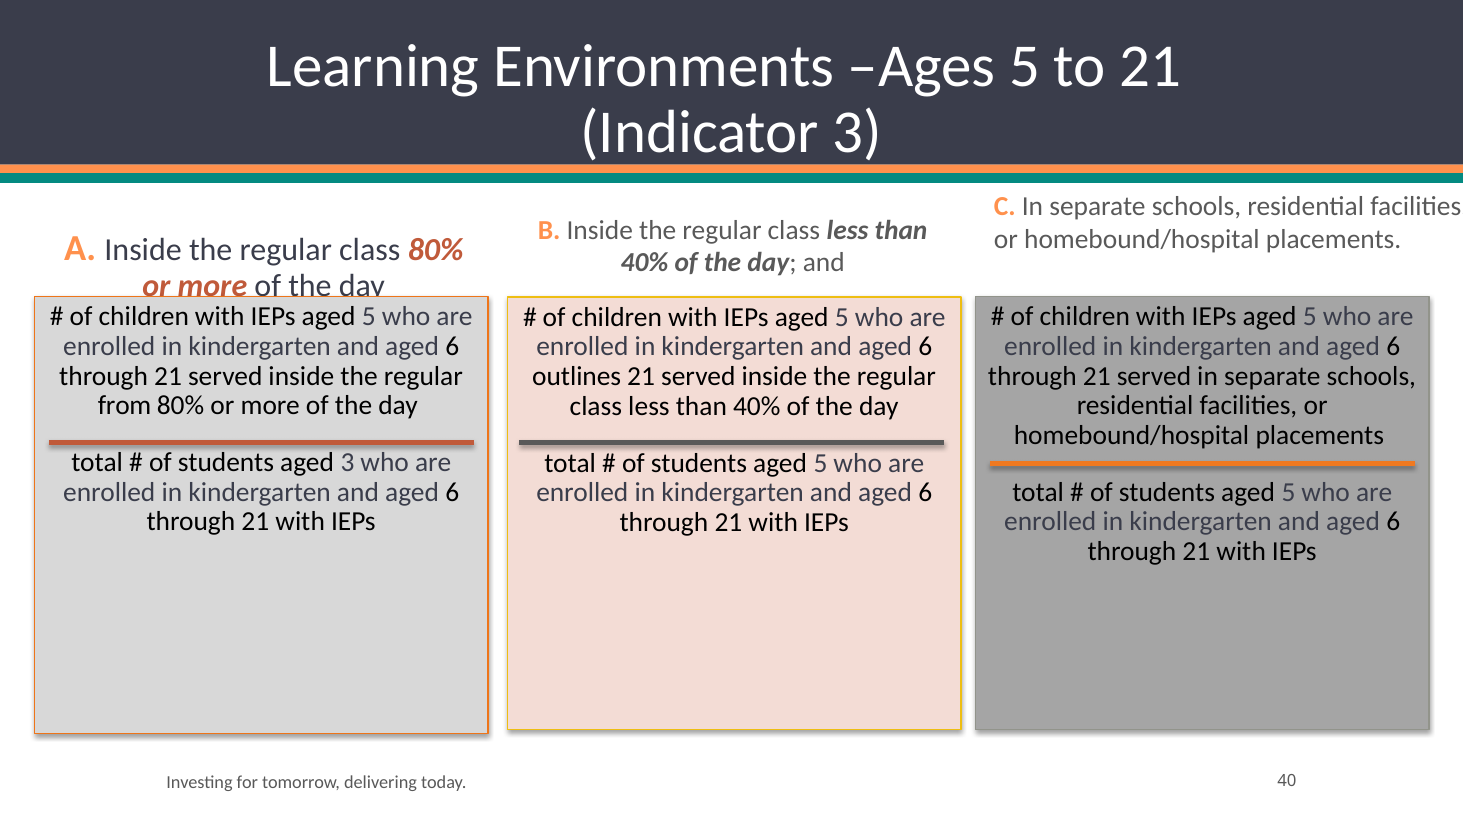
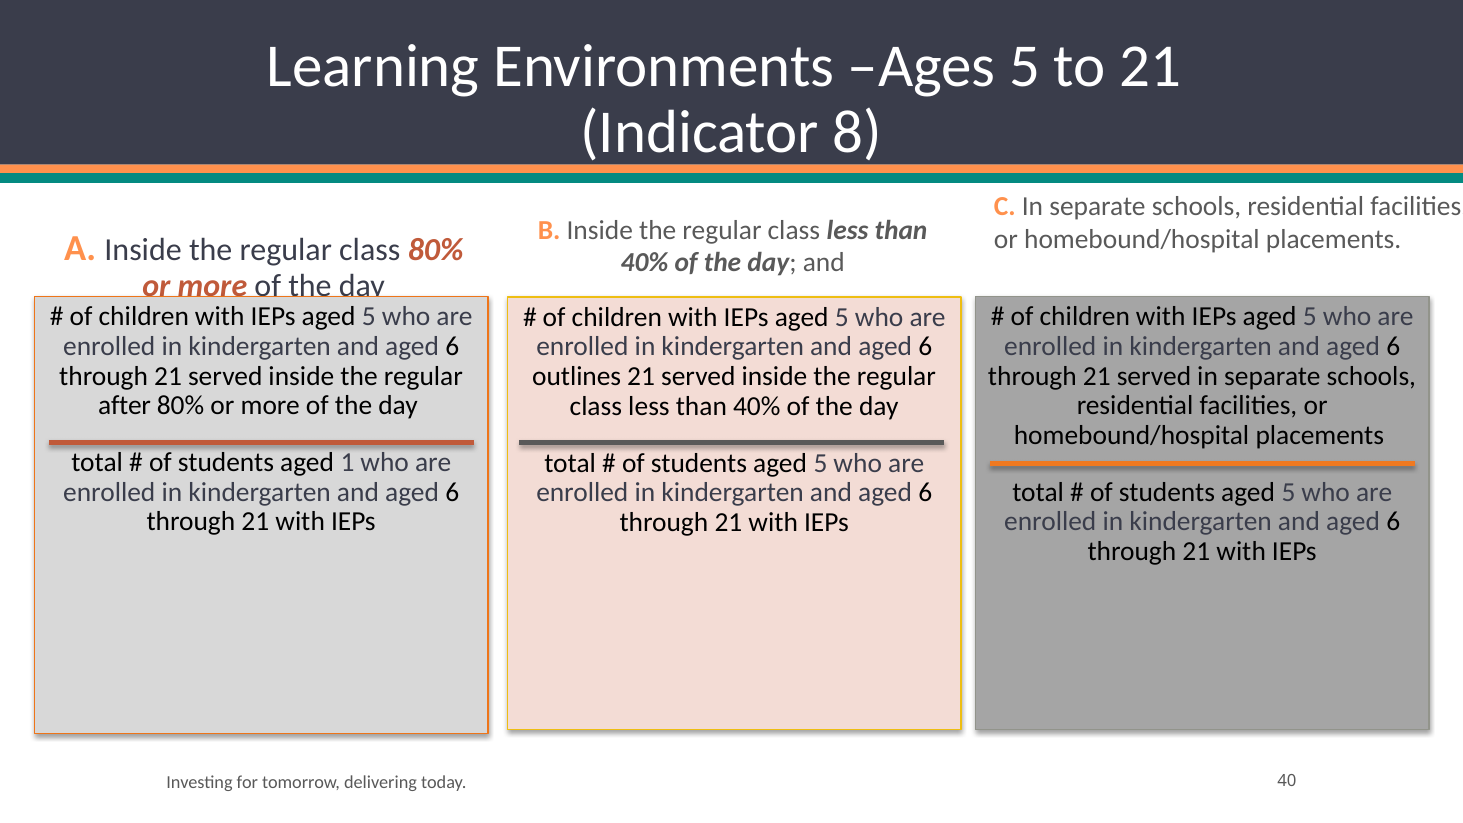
Indicator 3: 3 -> 8 (857, 133)
from: from -> after (125, 406)
aged 3: 3 -> 1 (348, 463)
